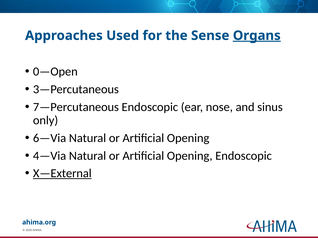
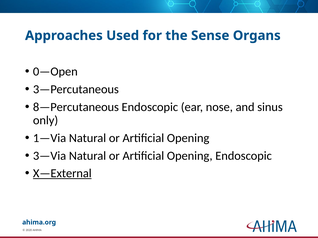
Organs underline: present -> none (257, 36)
7—Percutaneous: 7—Percutaneous -> 8—Percutaneous (76, 107)
6—Via: 6—Via -> 1—Via (50, 138)
4—Via: 4—Via -> 3—Via (50, 156)
